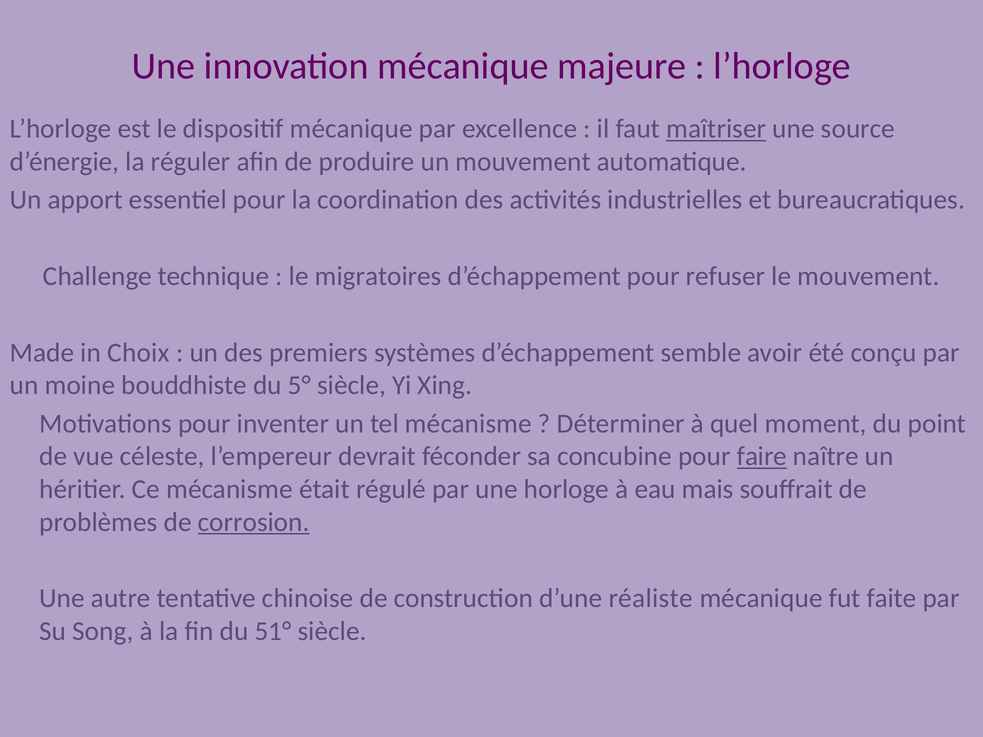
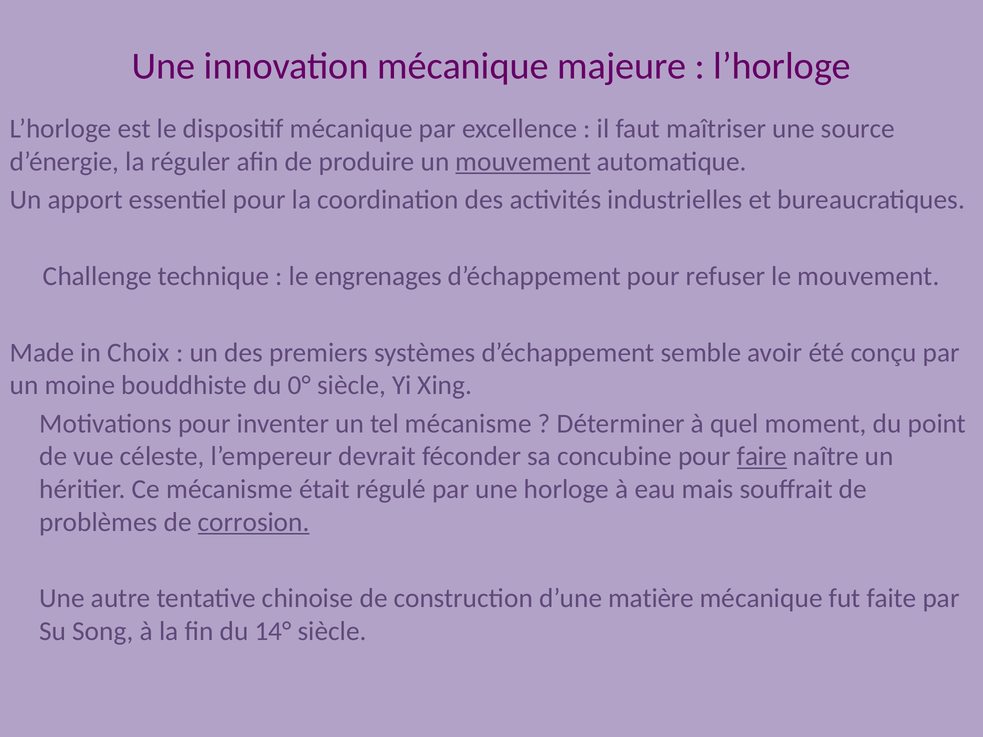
maîtriser underline: present -> none (716, 129)
mouvement underline: none -> present (523, 162)
migratoires: migratoires -> engrenages (378, 276)
5°: 5° -> 0° (299, 386)
réaliste: réaliste -> matière (651, 599)
51°: 51° -> 14° (273, 631)
